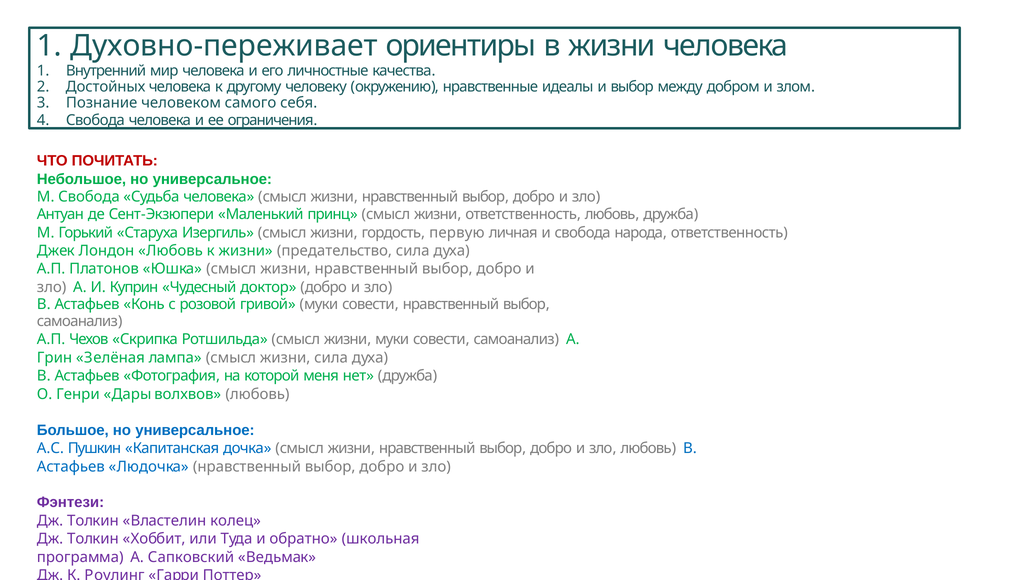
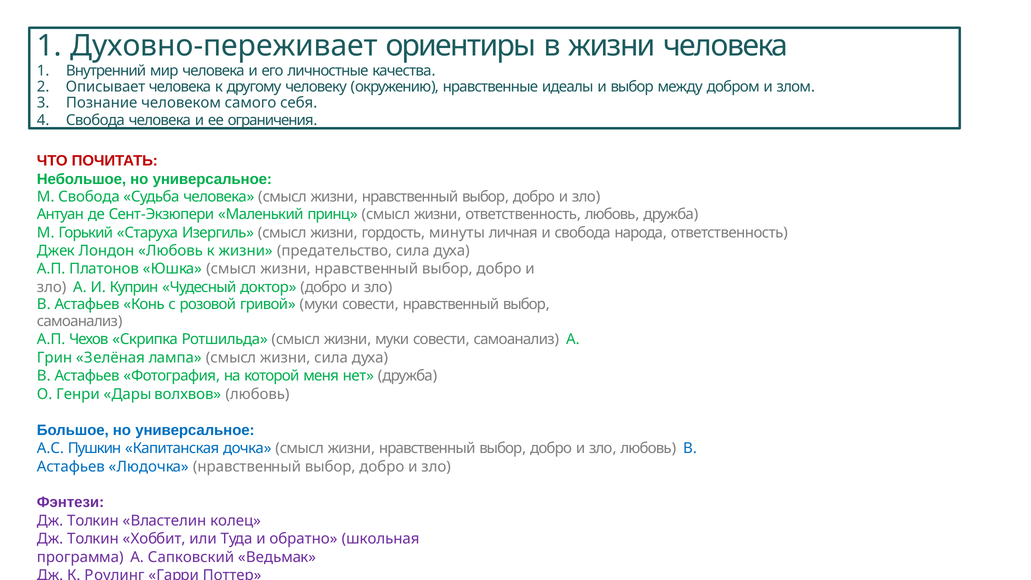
Достойных: Достойных -> Описывает (106, 87)
первую: первую -> минуты (457, 233)
